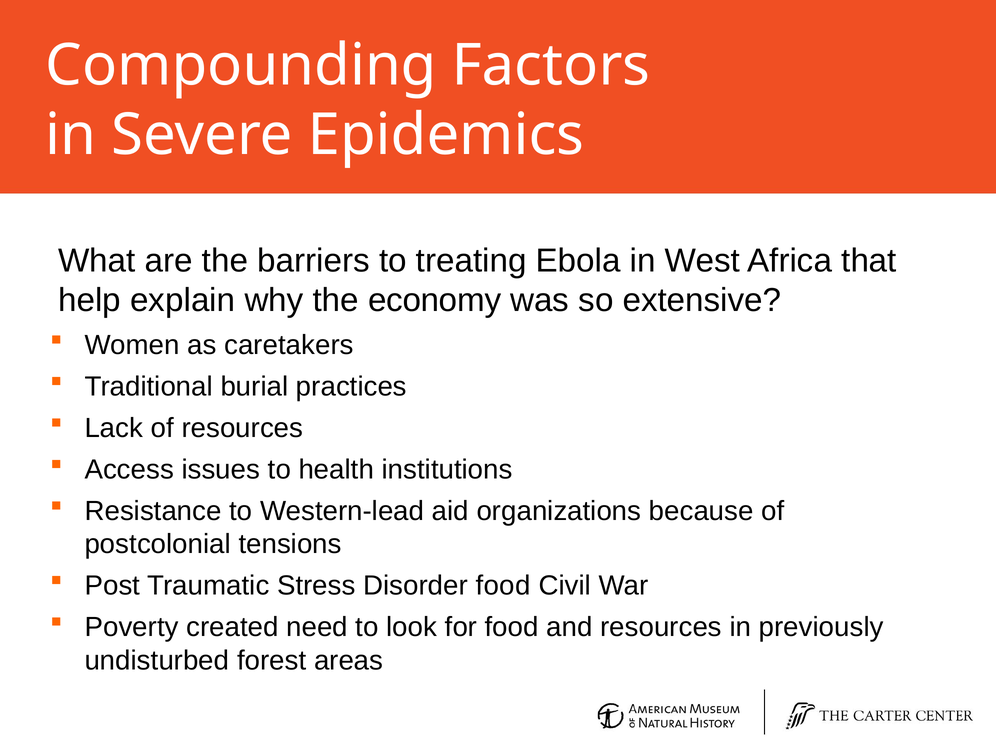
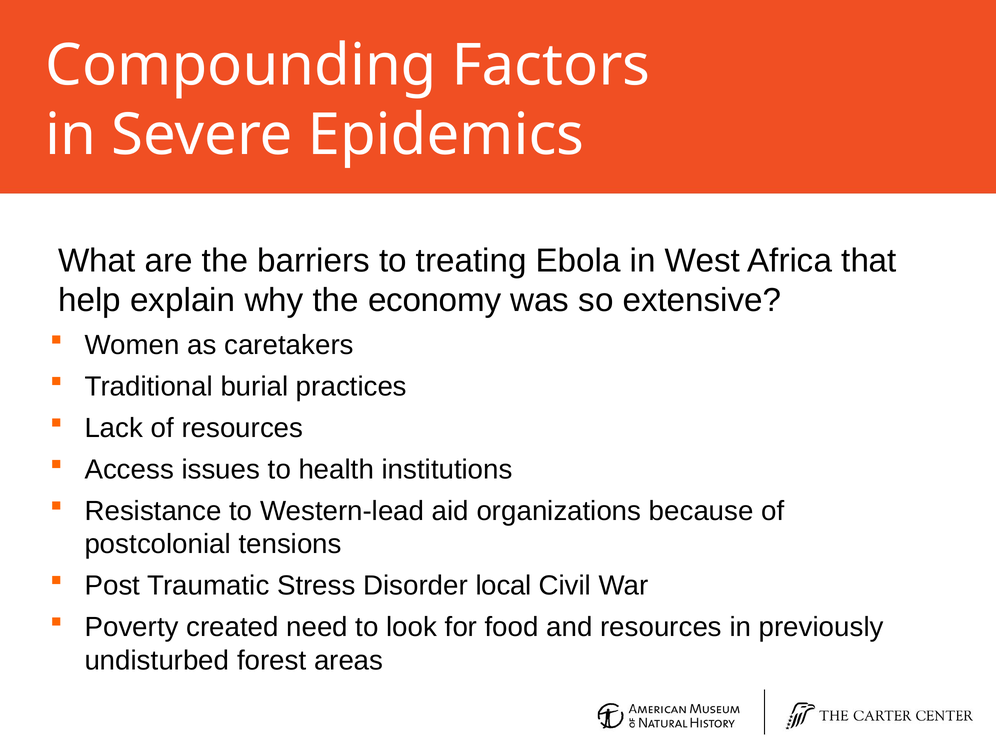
Disorder food: food -> local (503, 586)
